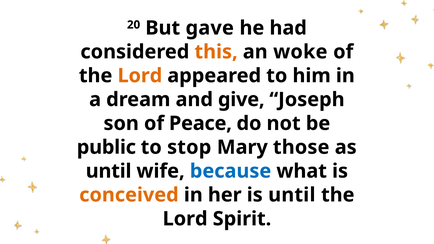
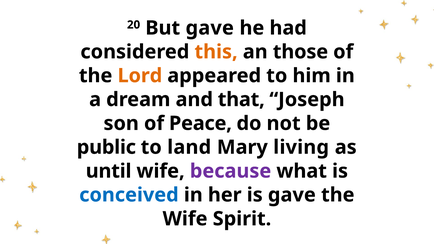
woke: woke -> those (300, 52)
give: give -> that (241, 100)
stop: stop -> land (189, 147)
those: those -> living (301, 147)
because colour: blue -> purple (231, 171)
conceived colour: orange -> blue (129, 195)
is until: until -> gave (292, 195)
Lord: Lord -> Wife (185, 219)
